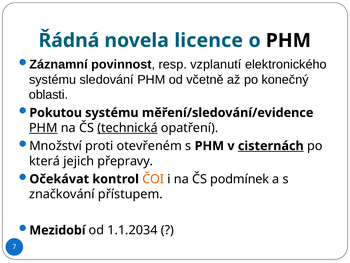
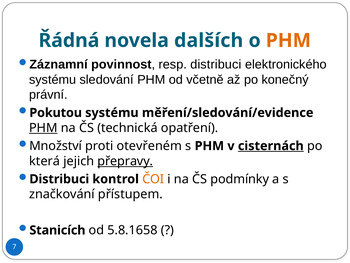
licence: licence -> dalších (209, 40)
PHM colour: black -> orange (288, 40)
resp vzplanutí: vzplanutí -> distribuci (216, 64)
oblasti: oblasti -> právní (48, 95)
technická underline: present -> none (127, 128)
přepravy underline: none -> present (125, 161)
Očekávat: Očekávat -> Distribuci (59, 179)
podmínek: podmínek -> podmínky (240, 179)
Mezidobí: Mezidobí -> Stanicích (57, 230)
1.1.2034: 1.1.2034 -> 5.8.1658 (132, 230)
